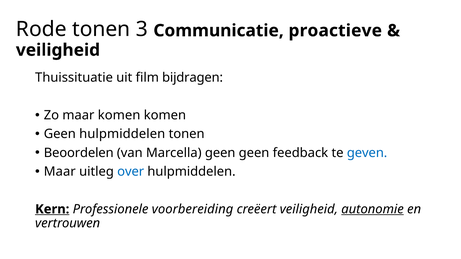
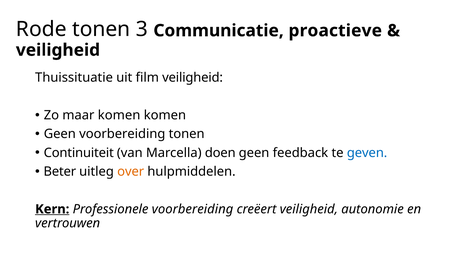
film bijdragen: bijdragen -> veiligheid (193, 78)
Geen hulpmiddelen: hulpmiddelen -> voorbereiding (122, 134)
Beoordelen: Beoordelen -> Continuiteit (79, 153)
Marcella geen: geen -> doen (220, 153)
Maar: Maar -> Beter (60, 172)
over colour: blue -> orange (131, 172)
autonomie underline: present -> none (373, 209)
